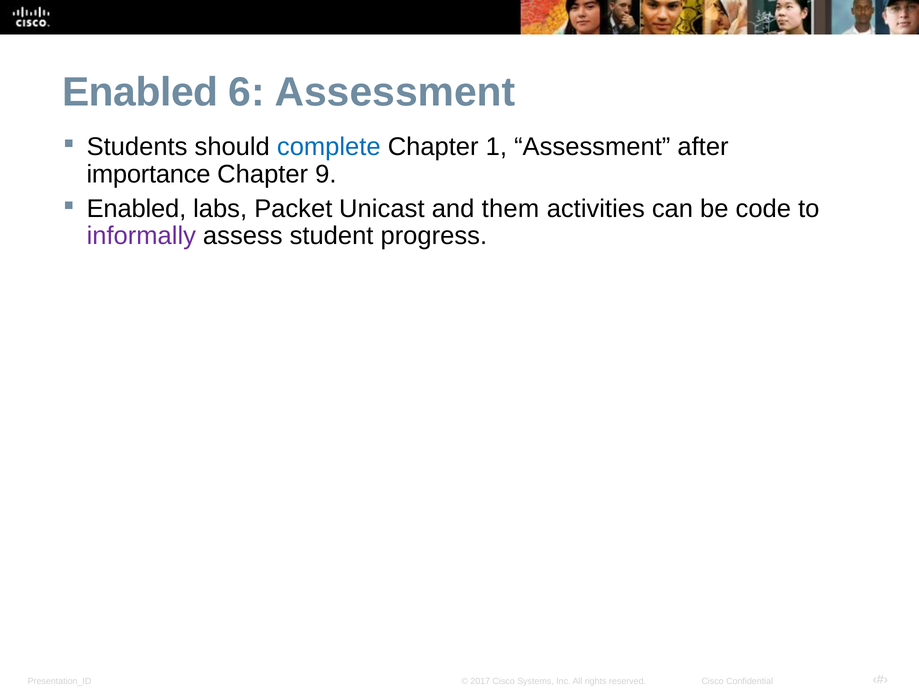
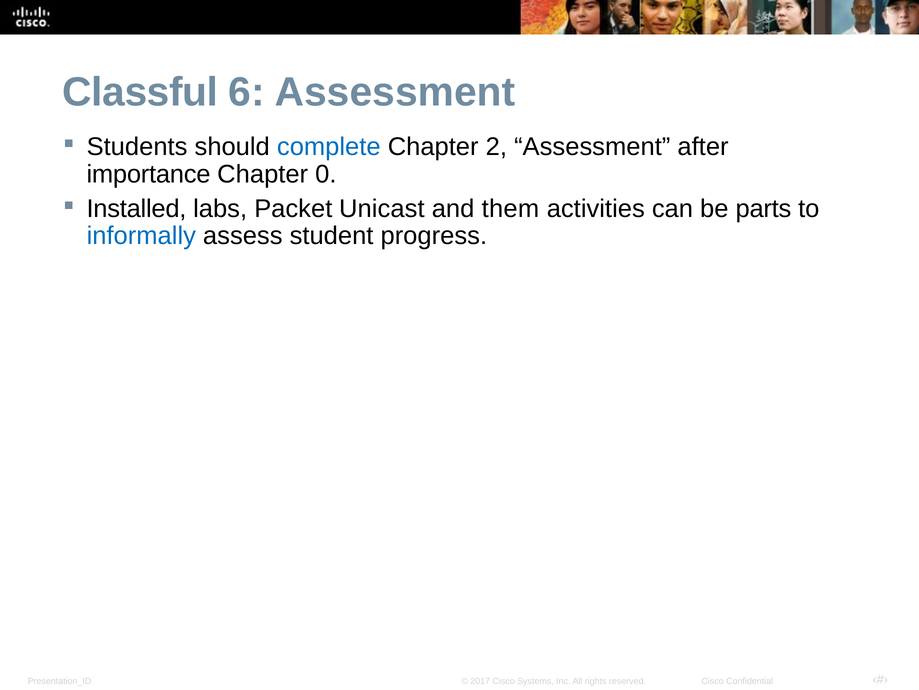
Enabled: Enabled -> Classful (140, 92)
1: 1 -> 2 (496, 147)
9: 9 -> 0 (326, 174)
Enabled: Enabled -> Installed (136, 209)
code: code -> parts (763, 209)
informally colour: purple -> blue (141, 236)
